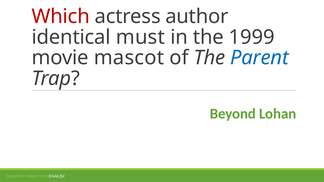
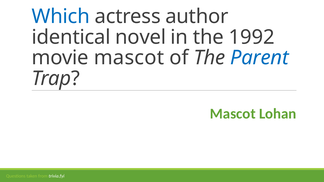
Which colour: red -> blue (61, 17)
must: must -> novel (141, 37)
1999: 1999 -> 1992 (252, 37)
Beyond: Beyond -> Mascot (233, 114)
